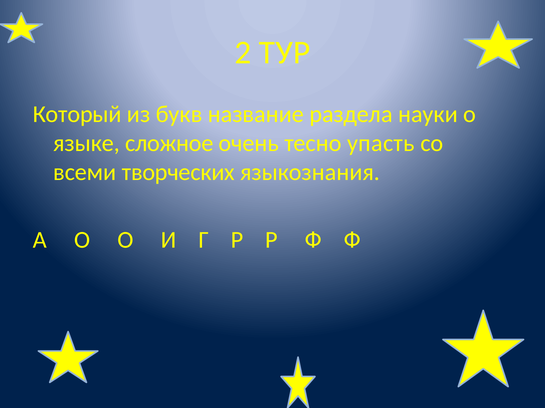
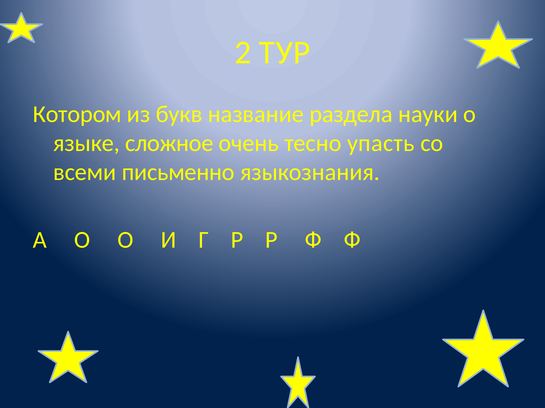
Который: Который -> Котором (77, 114)
творческих: творческих -> письменно (178, 172)
